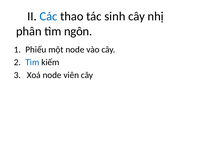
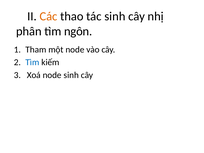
Các colour: blue -> orange (48, 16)
Phiếu: Phiếu -> Tham (36, 50)
node viên: viên -> sinh (71, 75)
